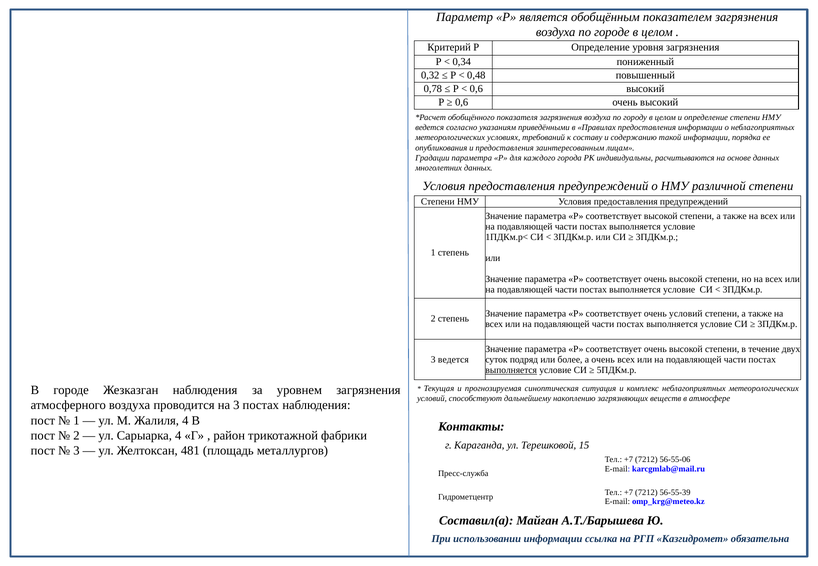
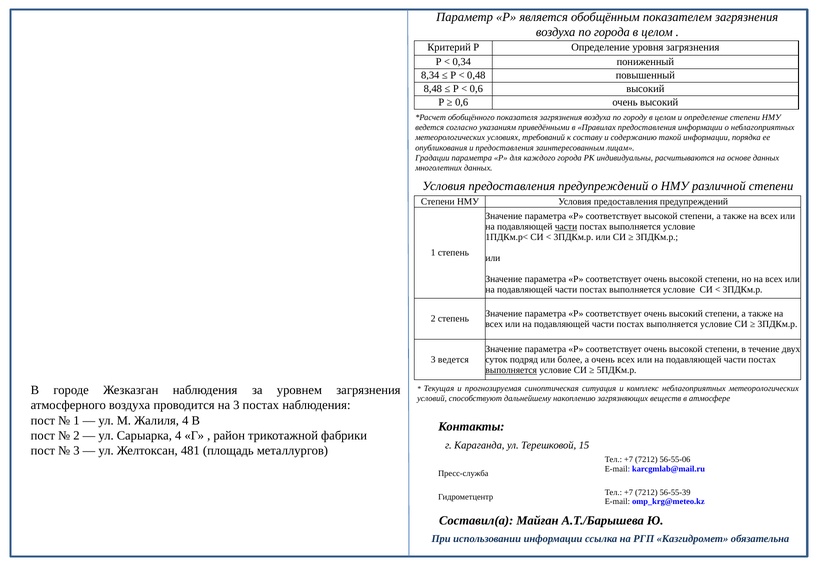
по городе: городе -> города (612, 32)
0,32: 0,32 -> 8,34 (430, 75)
0,78: 0,78 -> 8,48 (433, 89)
части underline: none -> present (566, 227)
соответствует очень условий: условий -> высокий (686, 314)
